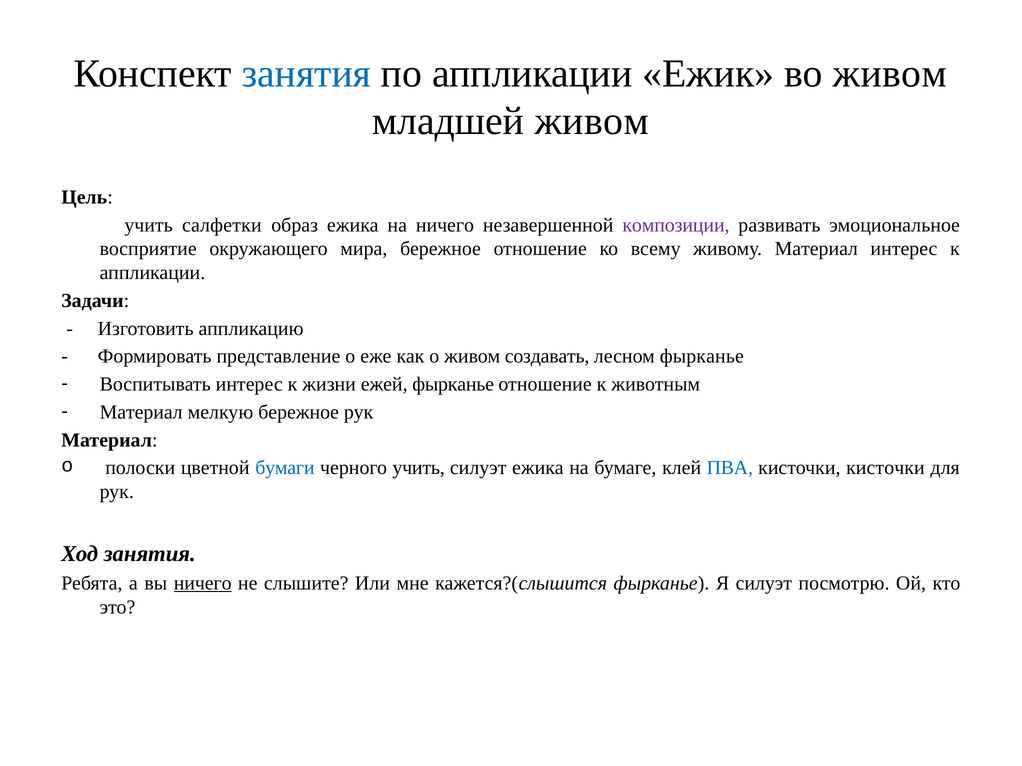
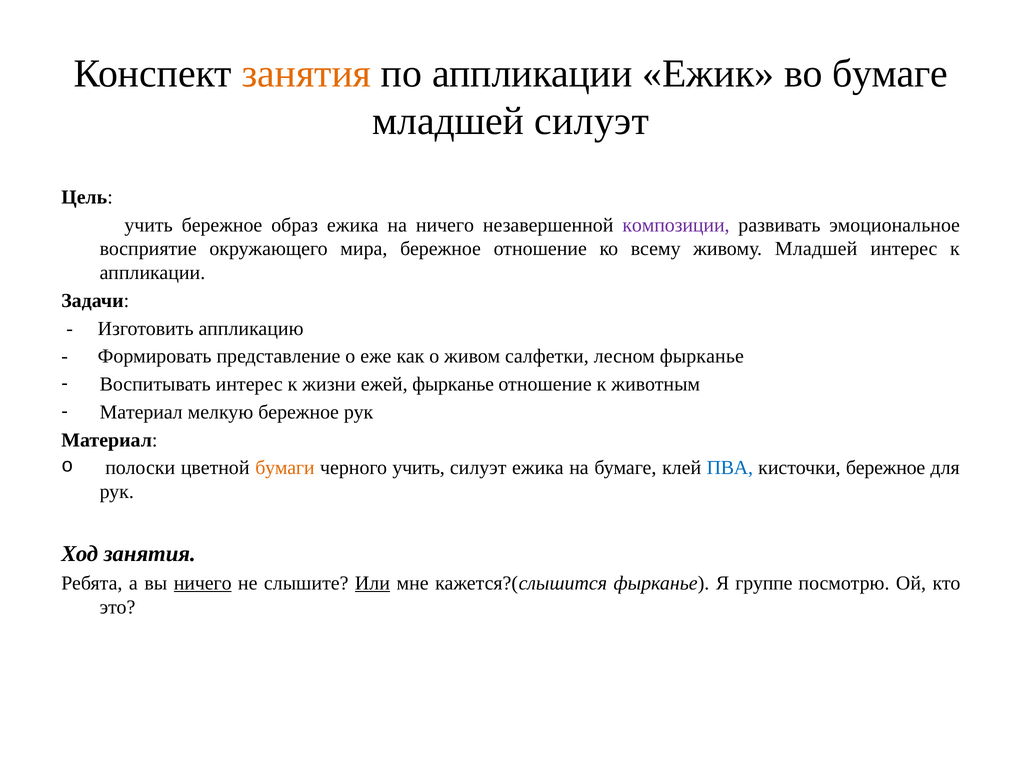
занятия colour: blue -> orange (306, 74)
во живом: живом -> бумаге (890, 74)
младшей живом: живом -> силуэт (592, 121)
учить салфетки: салфетки -> бережное (222, 225)
живому Материал: Материал -> Младшей (816, 249)
создавать: создавать -> салфетки (547, 357)
бумаги colour: blue -> orange (285, 468)
кисточки кисточки: кисточки -> бережное (886, 468)
Или underline: none -> present (372, 583)
Я силуэт: силуэт -> группе (764, 583)
